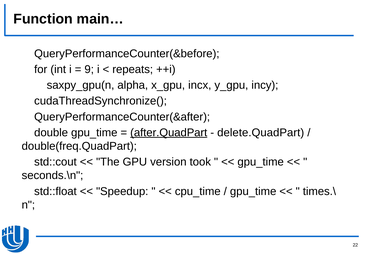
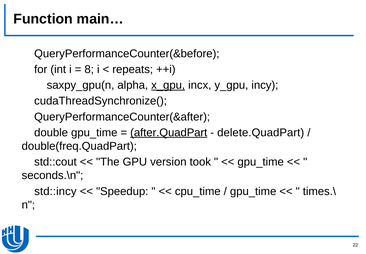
9: 9 -> 8 (89, 69)
x_gpu underline: none -> present (168, 85)
std::float: std::float -> std::incy (55, 191)
